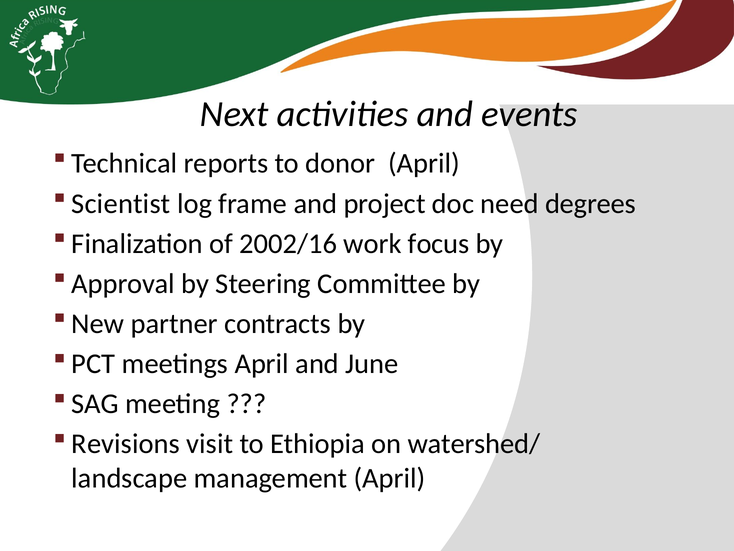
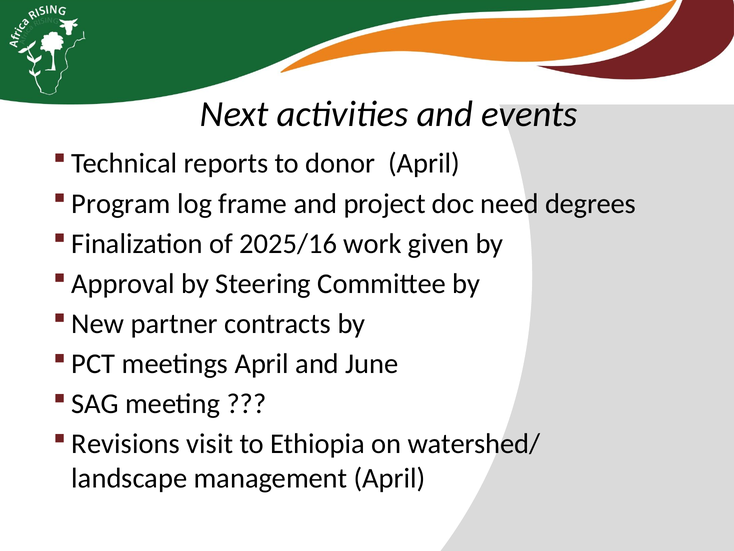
Scientist: Scientist -> Program (121, 203)
2002/16: 2002/16 -> 2025/16 (288, 243)
focus: focus -> given (439, 243)
